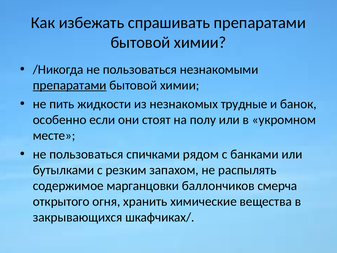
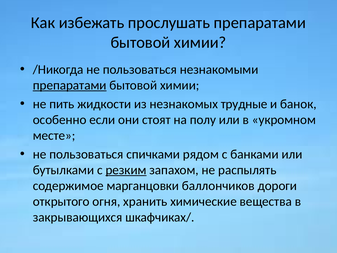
спрашивать: спрашивать -> прослушать (169, 23)
резким underline: none -> present (126, 170)
смерча: смерча -> дороги (277, 186)
